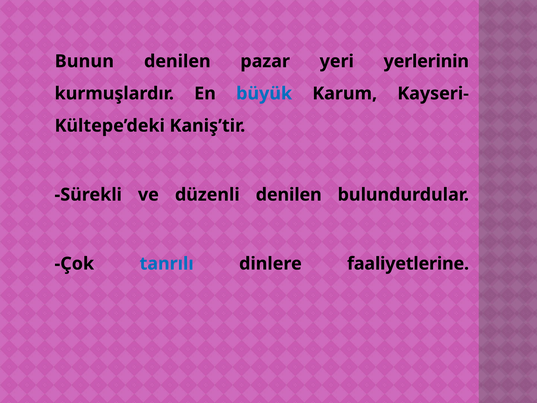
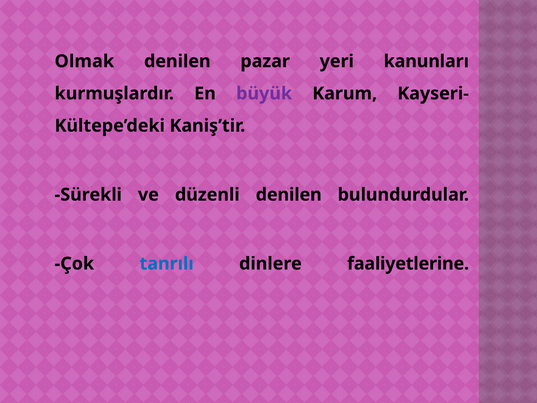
Bunun: Bunun -> Olmak (84, 61)
yerlerinin: yerlerinin -> kanunları (426, 61)
büyük colour: blue -> purple (264, 93)
